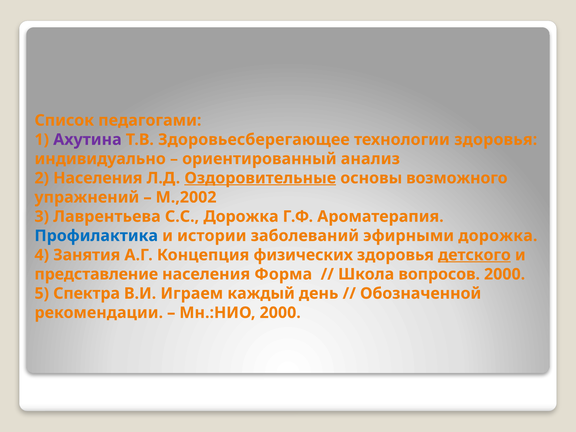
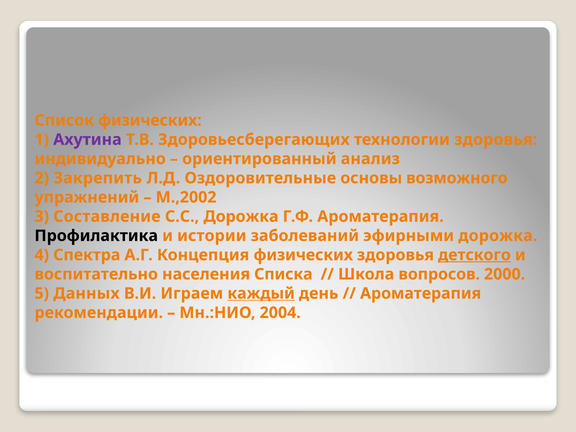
Список педагогами: педагогами -> физических (150, 120)
Здоровьесберегающее: Здоровьесберегающее -> Здоровьесберегающих (254, 140)
2 Населения: Населения -> Закрепить (98, 178)
Оздоровительные underline: present -> none (260, 178)
Лаврентьева: Лаврентьева -> Составление (107, 217)
Профилактика colour: blue -> black (96, 236)
Занятия: Занятия -> Спектра (87, 255)
представление: представление -> воспитательно (96, 274)
Форма: Форма -> Списка (283, 274)
Спектра: Спектра -> Данных (86, 293)
каждый underline: none -> present (261, 293)
Обозначенной: Обозначенной -> Ароматерапия (421, 293)
Мн.:НИО 2000: 2000 -> 2004 (280, 313)
